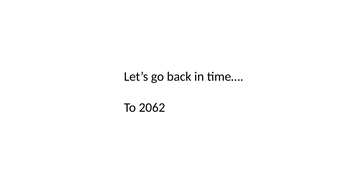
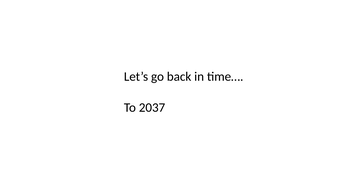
2062: 2062 -> 2037 (152, 108)
